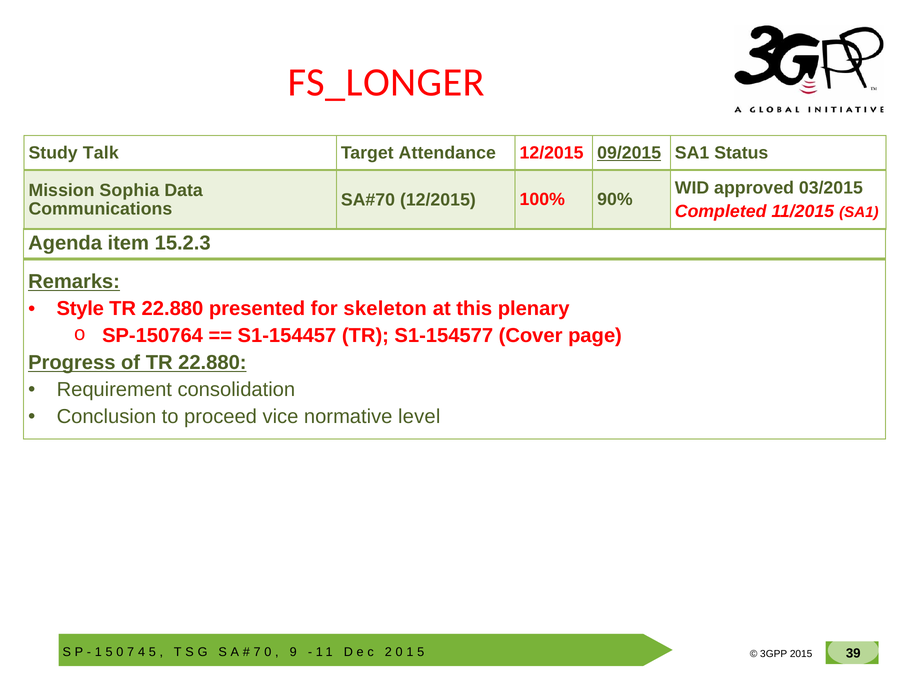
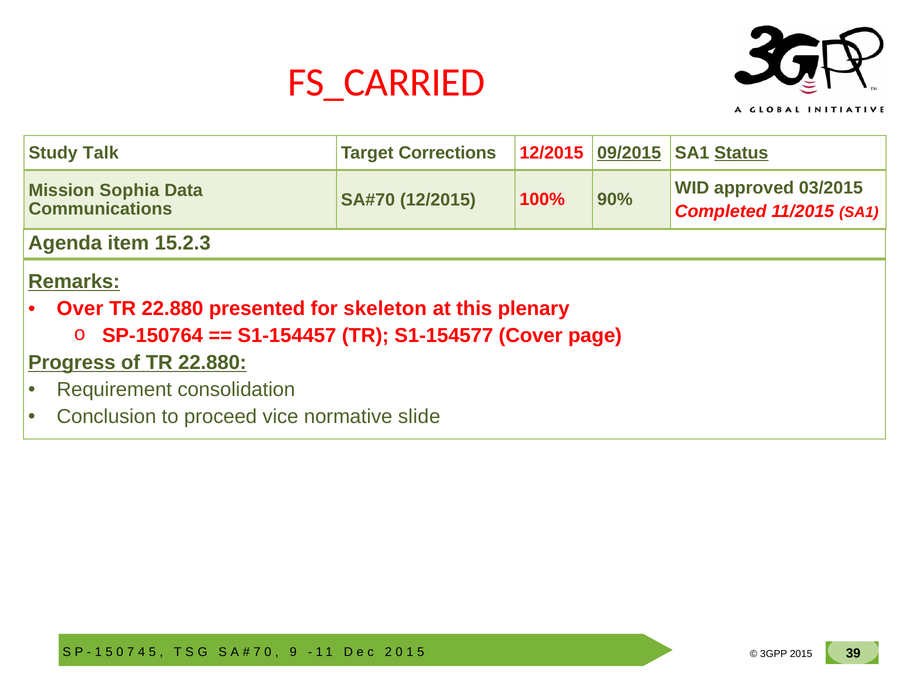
FS_LONGER: FS_LONGER -> FS_CARRIED (386, 82)
Attendance: Attendance -> Corrections (447, 153)
Status underline: none -> present (741, 153)
Style: Style -> Over (80, 309)
level: level -> slide (419, 417)
